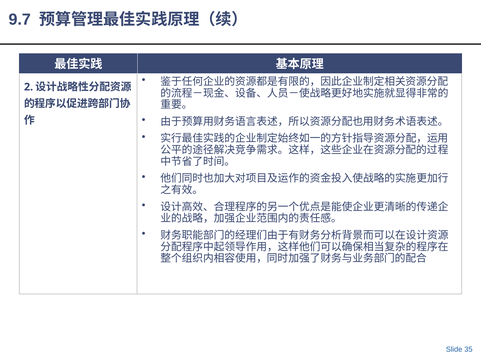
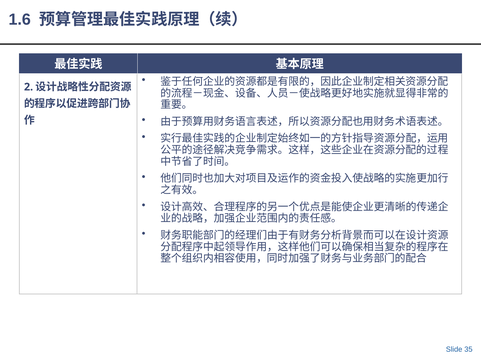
9.7: 9.7 -> 1.6 (20, 20)
